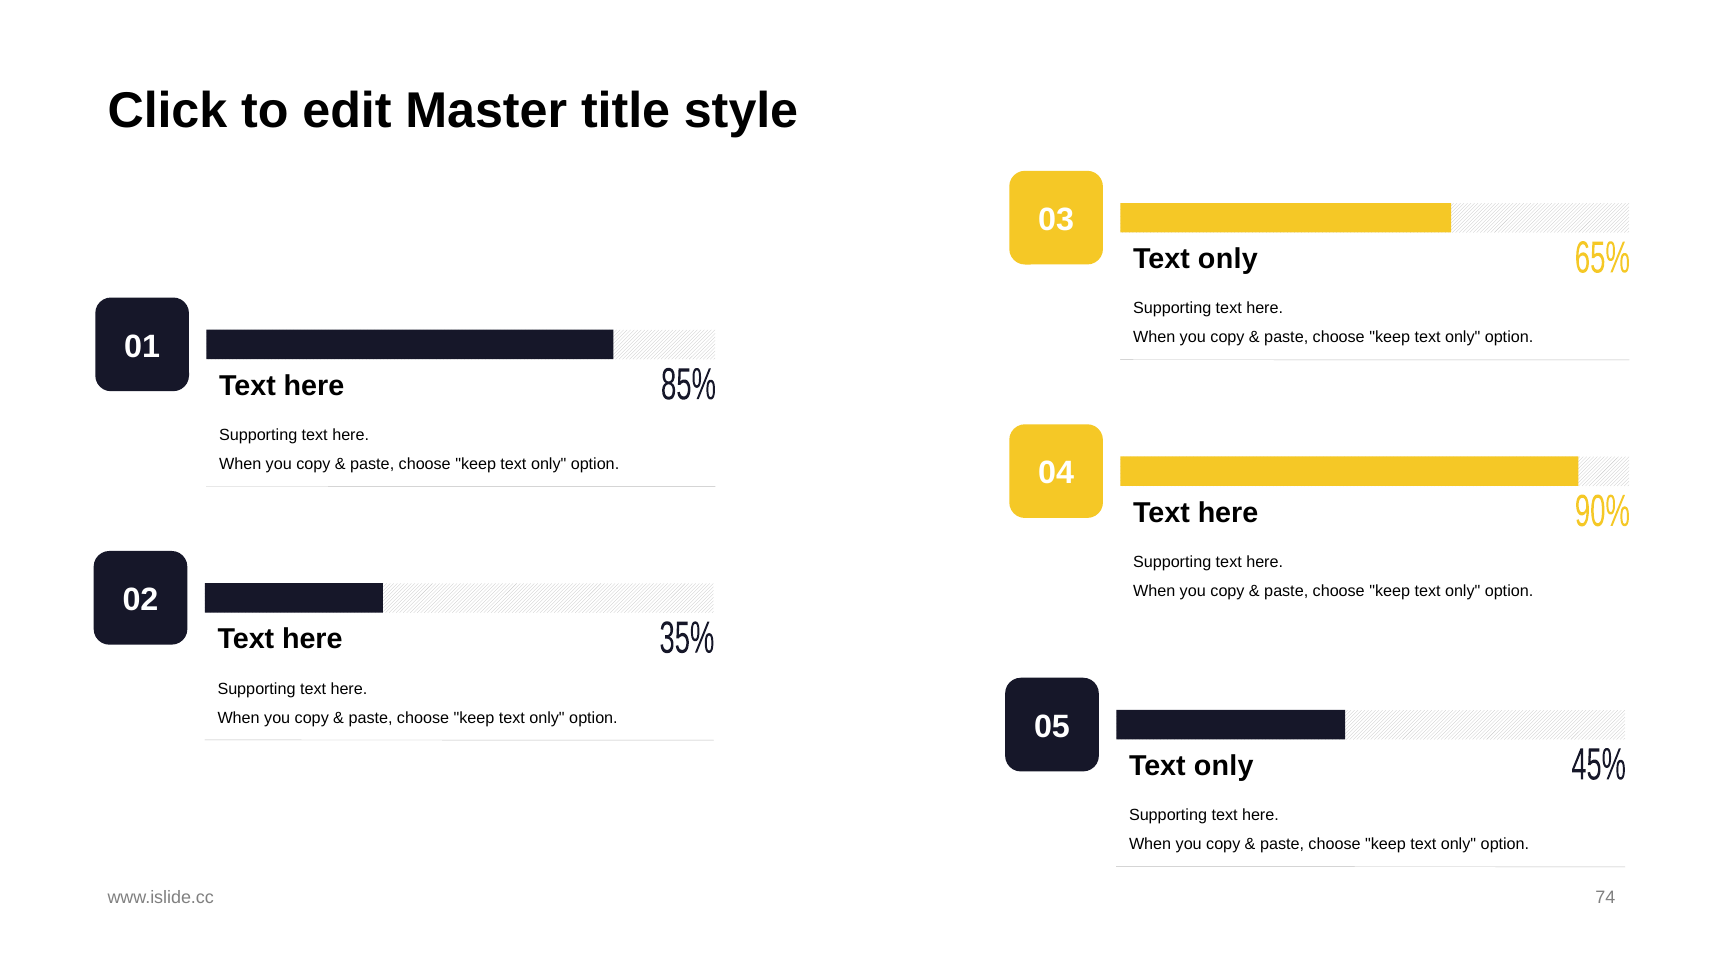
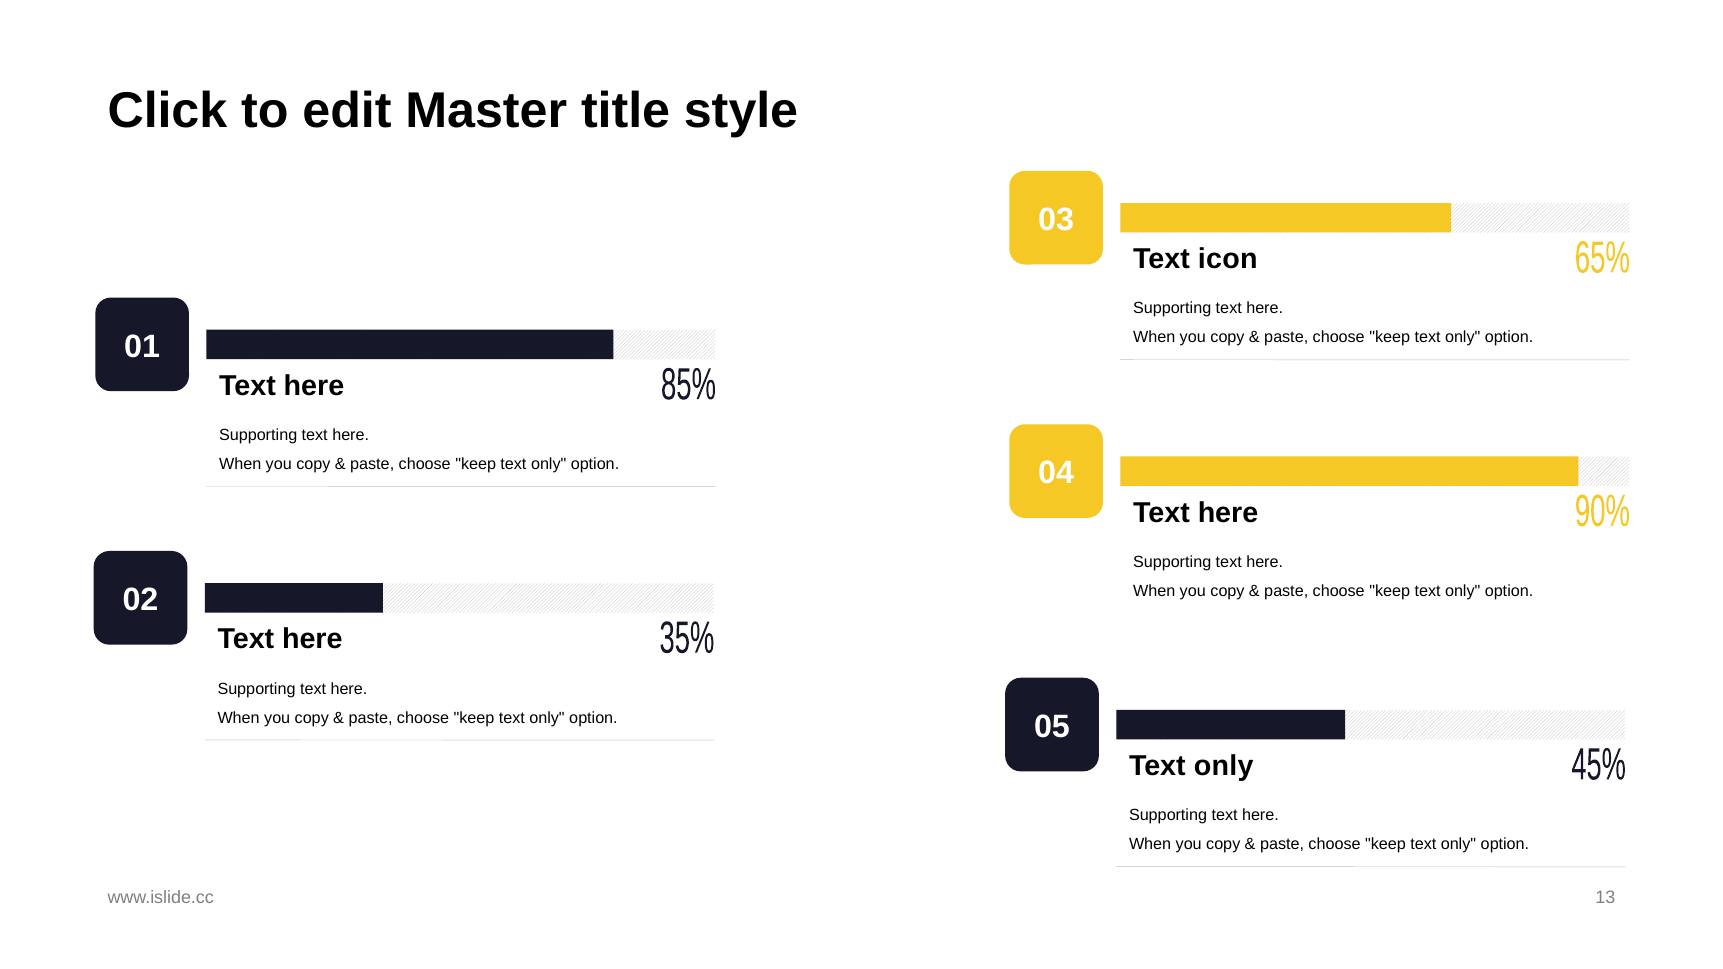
only: only -> icon (1228, 259)
74: 74 -> 13 (1605, 898)
